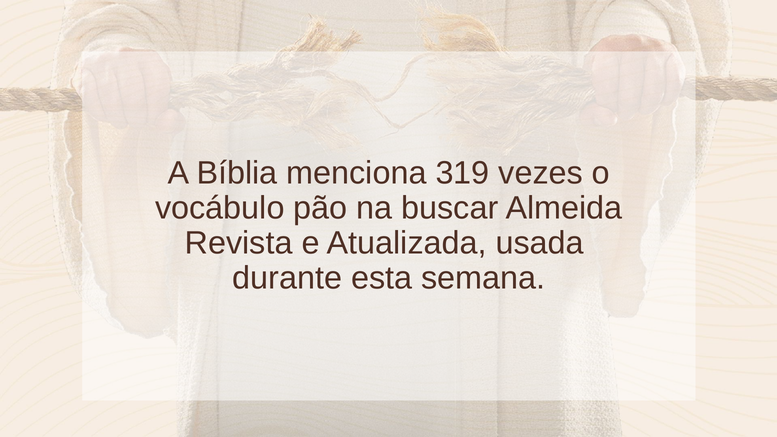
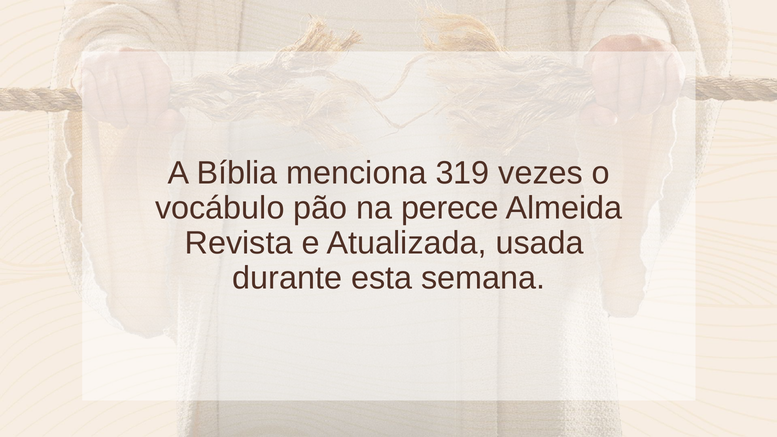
buscar: buscar -> perece (450, 208)
